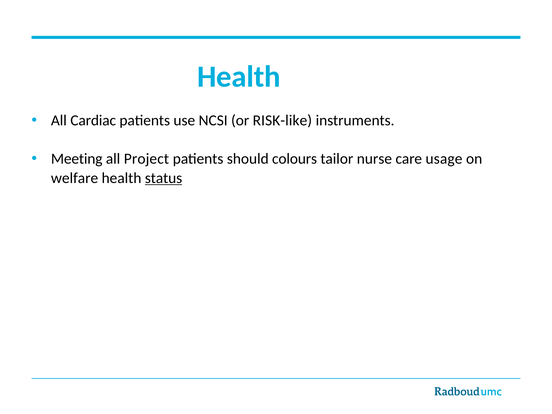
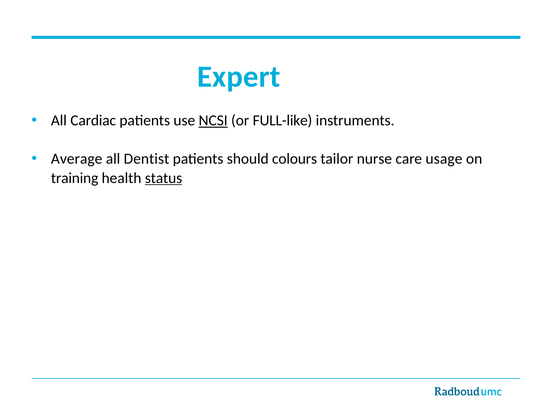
Health: Health -> Expert (239, 77)
NCSI underline: none -> present (213, 121)
RISK-like: RISK-like -> FULL-like (282, 121)
Meeting: Meeting -> Average (77, 159)
Project: Project -> Dentist (146, 159)
welfare: welfare -> training (75, 178)
